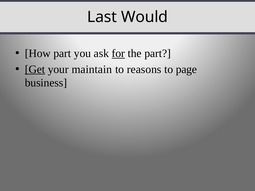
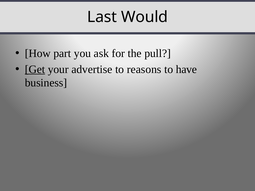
for underline: present -> none (118, 53)
the part: part -> pull (158, 53)
maintain: maintain -> advertise (92, 69)
page: page -> have (186, 69)
